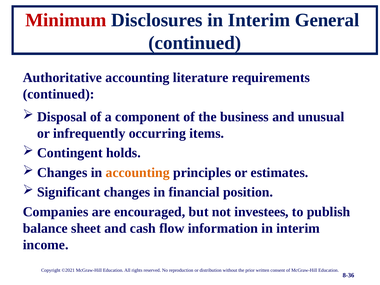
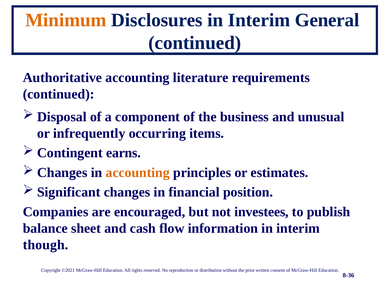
Minimum colour: red -> orange (66, 20)
holds: holds -> earns (123, 153)
income: income -> though (46, 245)
